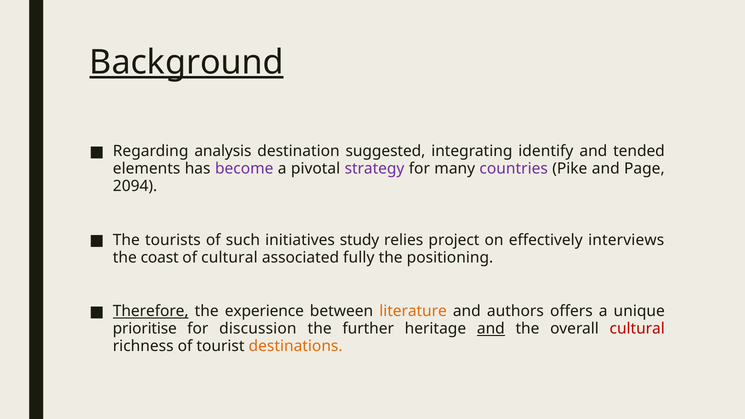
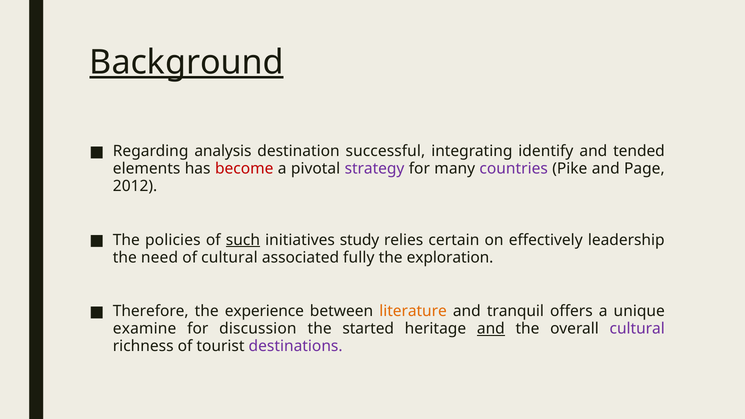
suggested: suggested -> successful (385, 151)
become colour: purple -> red (244, 169)
2094: 2094 -> 2012 (135, 186)
tourists: tourists -> policies (173, 240)
such underline: none -> present (243, 240)
project: project -> certain (454, 240)
interviews: interviews -> leadership (626, 240)
coast: coast -> need (160, 258)
positioning: positioning -> exploration (450, 258)
Therefore underline: present -> none (151, 311)
authors: authors -> tranquil (515, 311)
prioritise: prioritise -> examine (145, 329)
further: further -> started (368, 329)
cultural colour: red -> purple (637, 329)
destinations colour: orange -> purple (296, 346)
